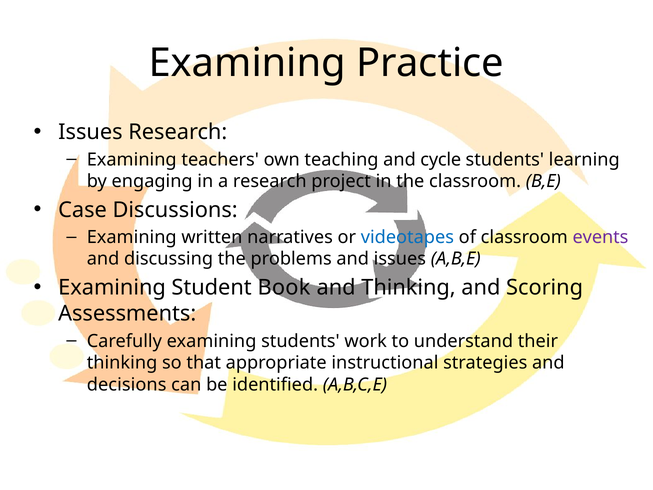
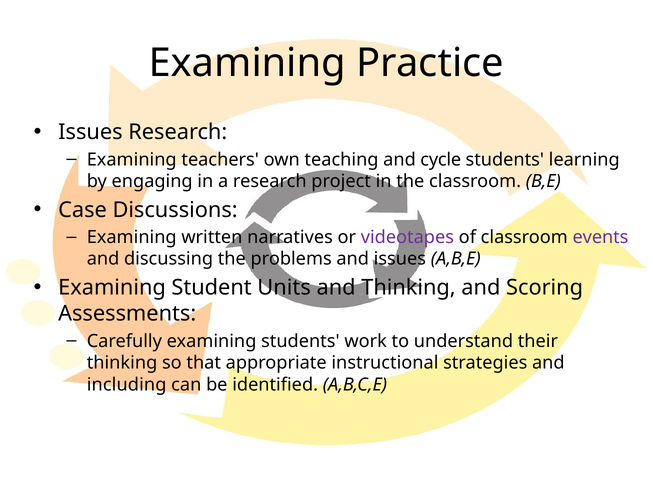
videotapes colour: blue -> purple (407, 237)
Book: Book -> Units (284, 287)
decisions: decisions -> including (127, 384)
